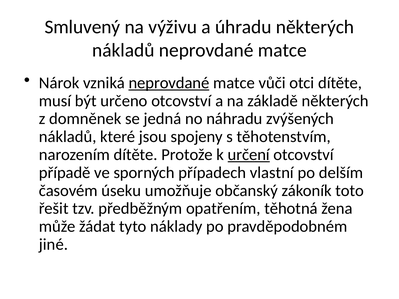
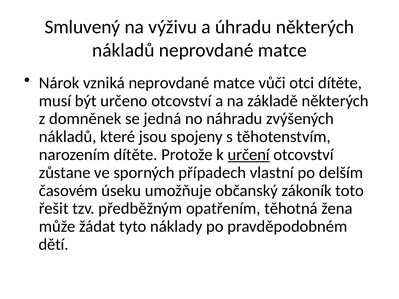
neprovdané underline: present -> none (169, 83)
případě: případě -> zůstane (65, 173)
jiné: jiné -> dětí (54, 245)
